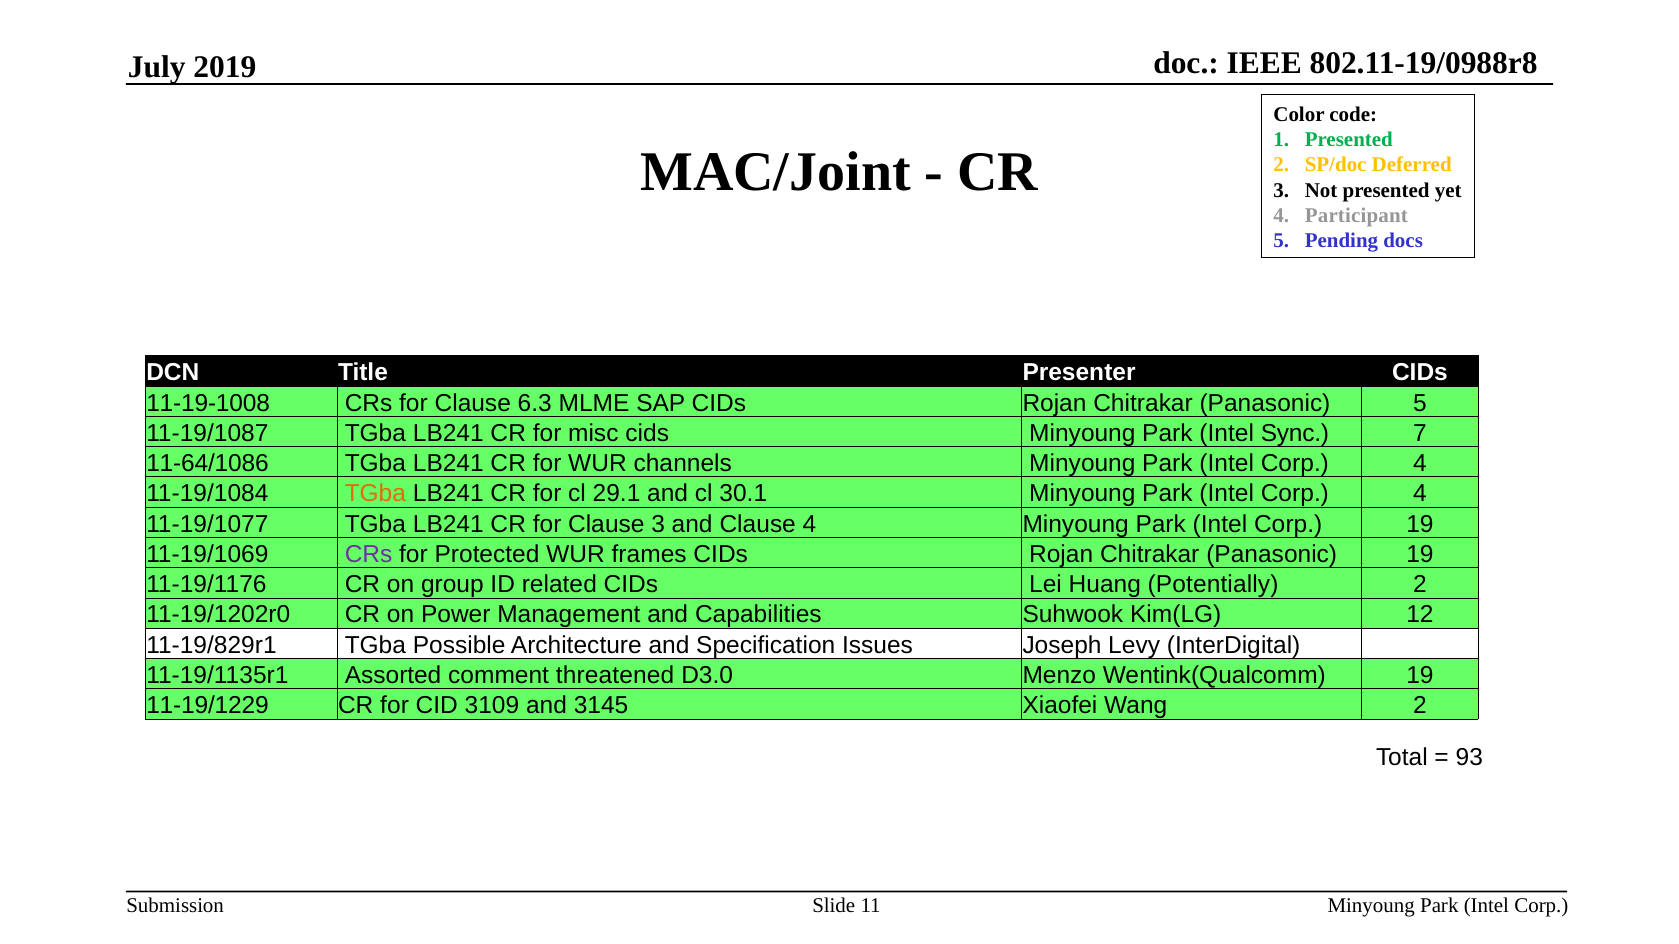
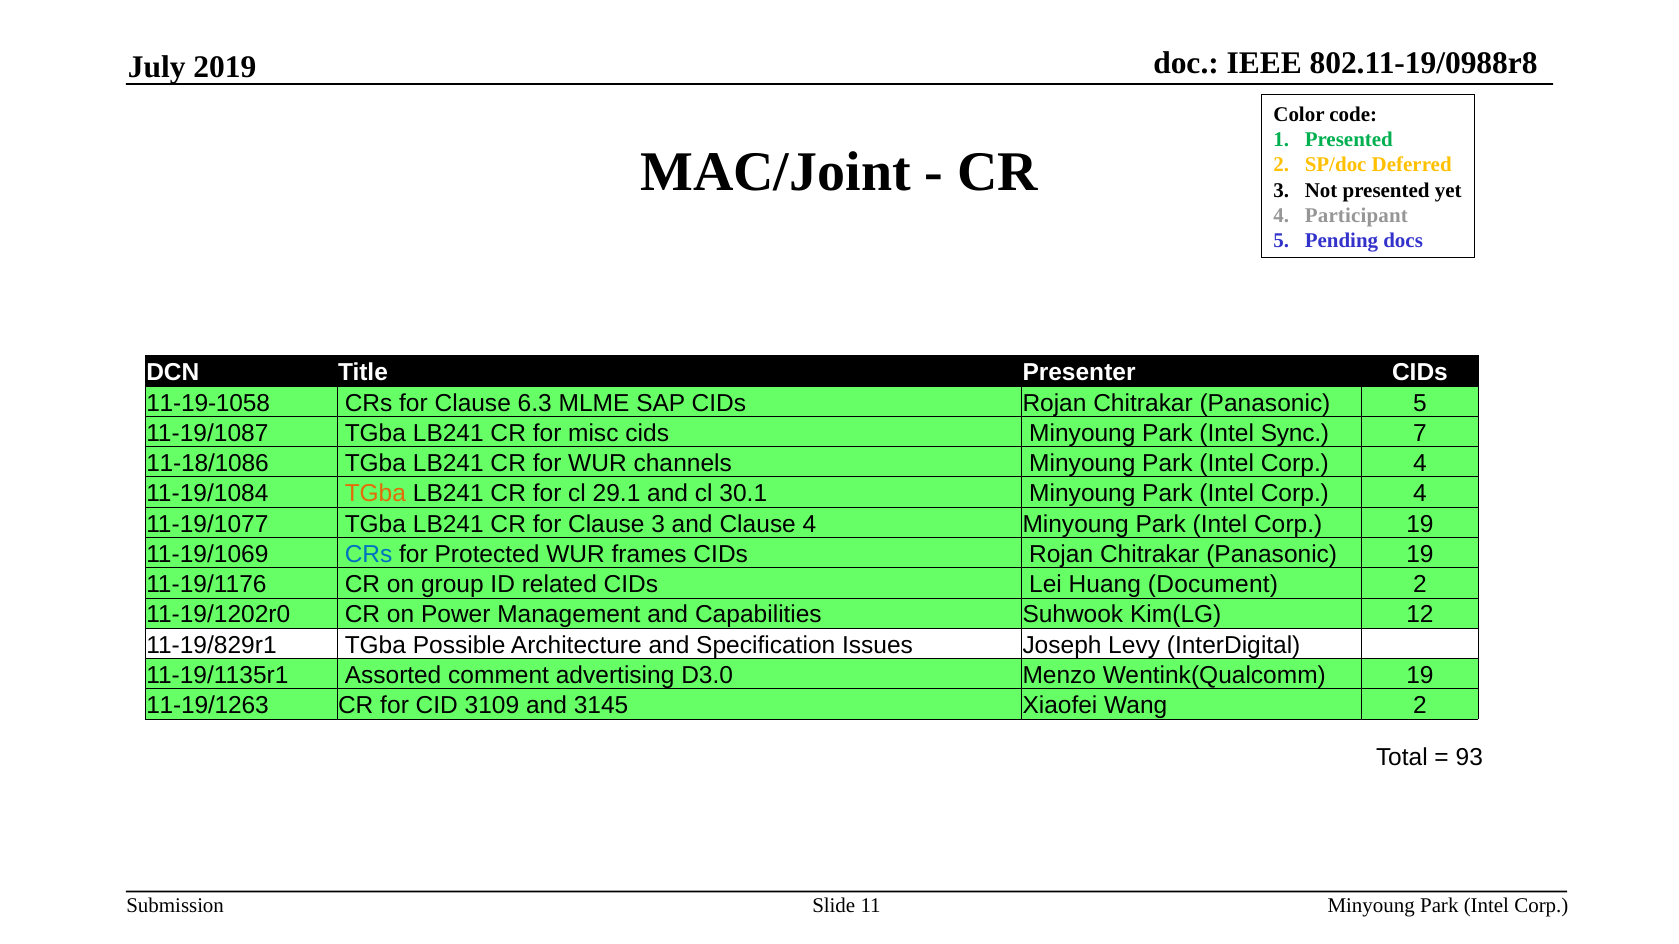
11-19-1008: 11-19-1008 -> 11-19-1058 (208, 403)
11-64/1086: 11-64/1086 -> 11-18/1086 (207, 464)
CRs colour: purple -> blue (369, 555)
Potentially: Potentially -> Document (1213, 585)
threatened: threatened -> advertising (615, 676)
11-19/1229: 11-19/1229 -> 11-19/1263 (207, 706)
